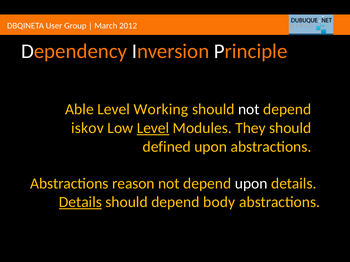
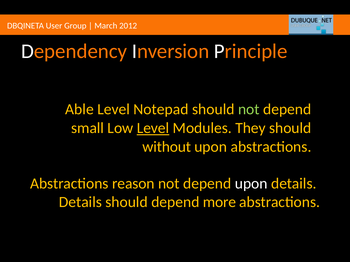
Working: Working -> Notepad (161, 110)
not colour: white -> light green (249, 110)
iskov: iskov -> small (88, 128)
defined: defined -> without (167, 147)
Details underline: present -> none (80, 202)
body: body -> more (219, 202)
